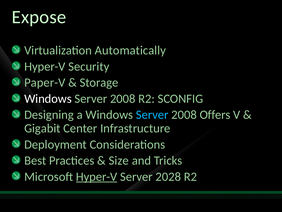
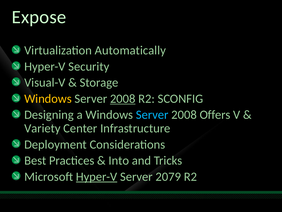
Paper-V: Paper-V -> Visual-V (45, 82)
Windows colour: white -> yellow (48, 98)
2008 underline: none -> present (123, 98)
Gigabit: Gigabit -> Variety (42, 128)
Size: Size -> Into (119, 160)
2028: 2028 -> 2079 (168, 176)
